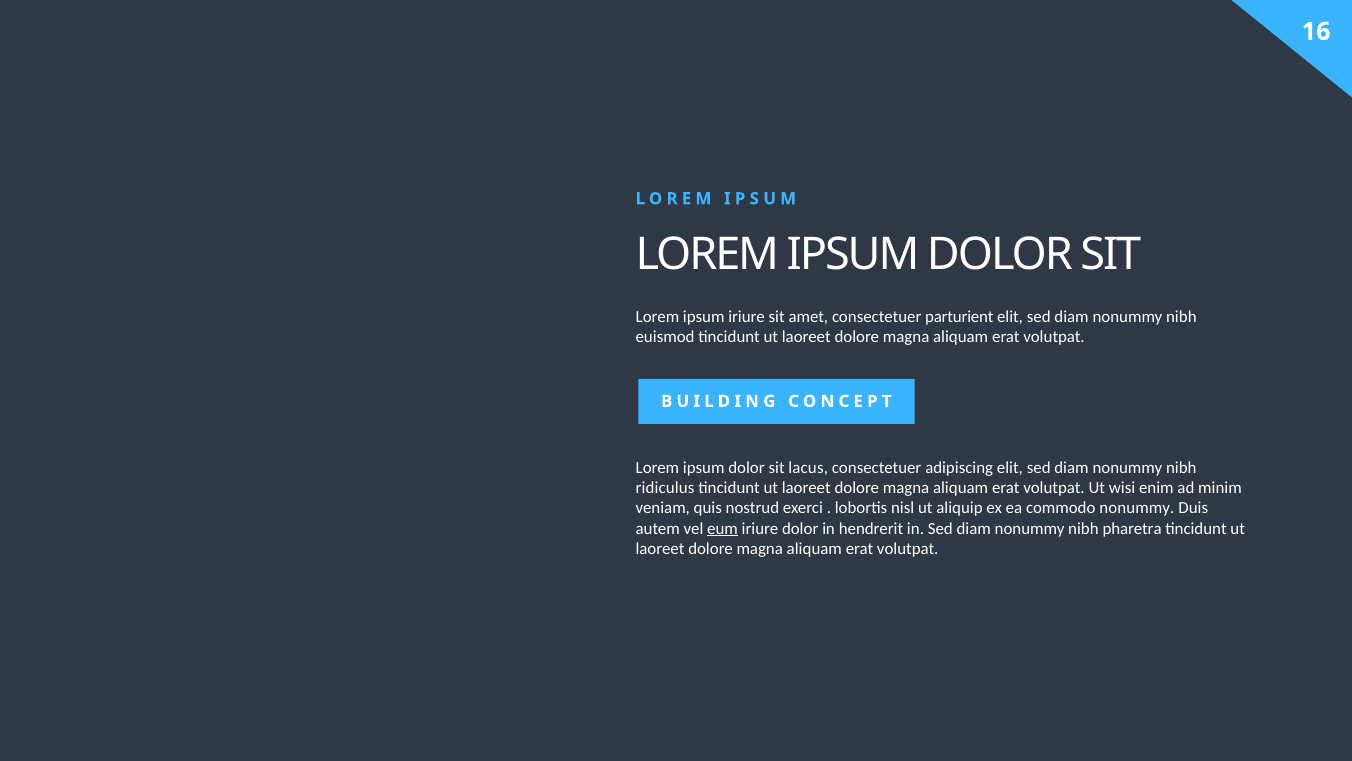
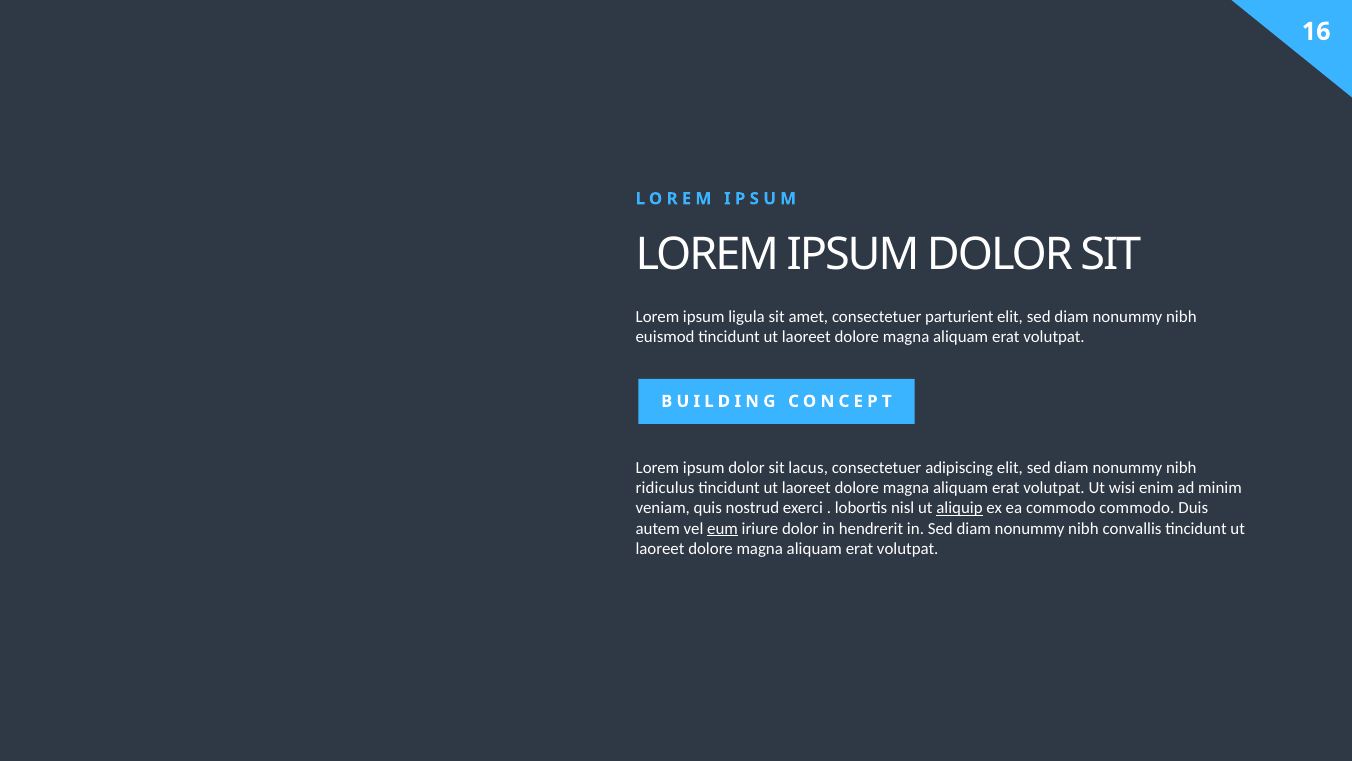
ipsum iriure: iriure -> ligula (747, 316)
aliquip underline: none -> present (960, 508)
commodo nonummy: nonummy -> commodo (1137, 508)
pharetra: pharetra -> convallis (1132, 528)
